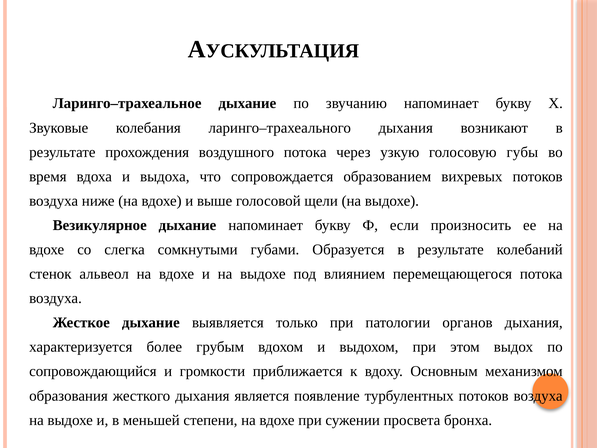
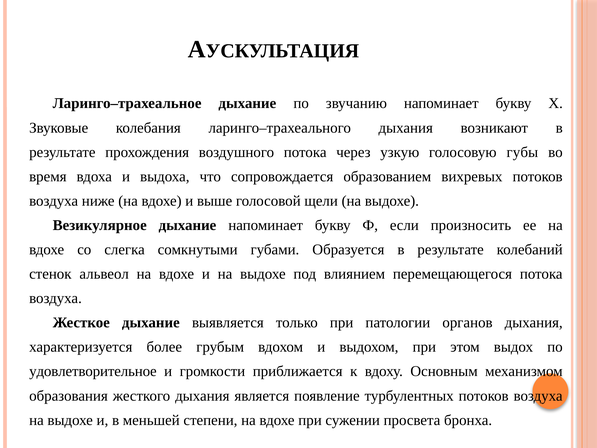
сопровождающийся: сопровождающийся -> удовлетворительное (93, 371)
